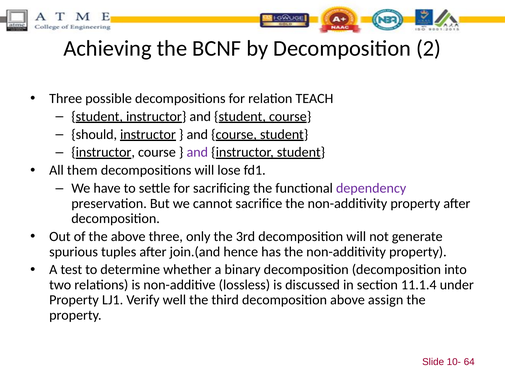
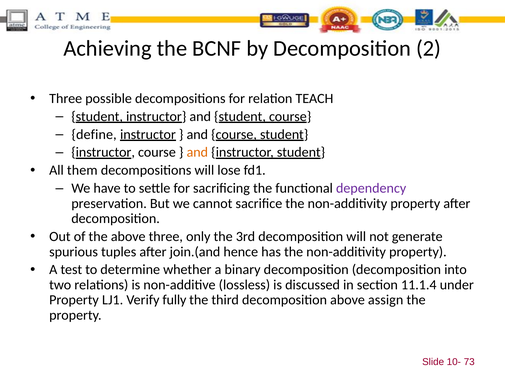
should: should -> define (94, 134)
and colour: purple -> orange (197, 152)
well: well -> fully (174, 300)
64: 64 -> 73 (469, 362)
